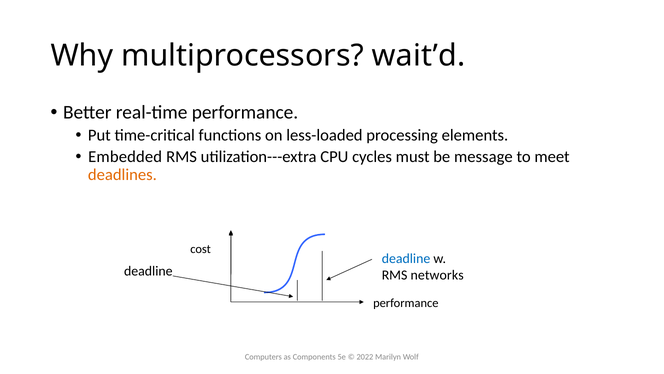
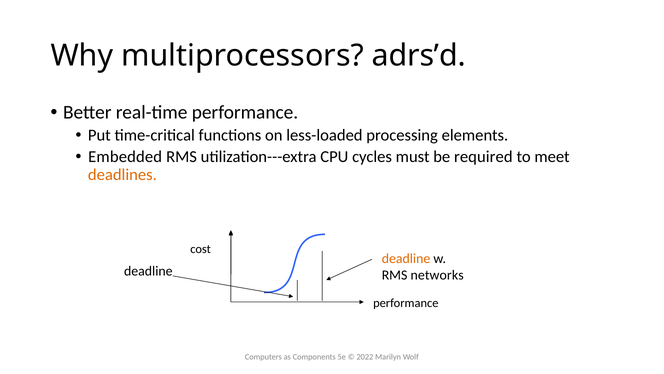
wait’d: wait’d -> adrs’d (419, 56)
message: message -> required (483, 157)
deadline colour: blue -> orange (406, 258)
